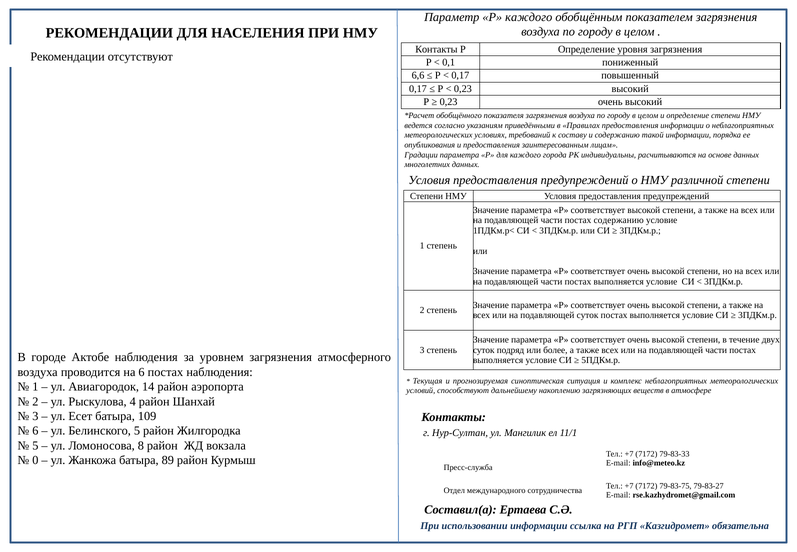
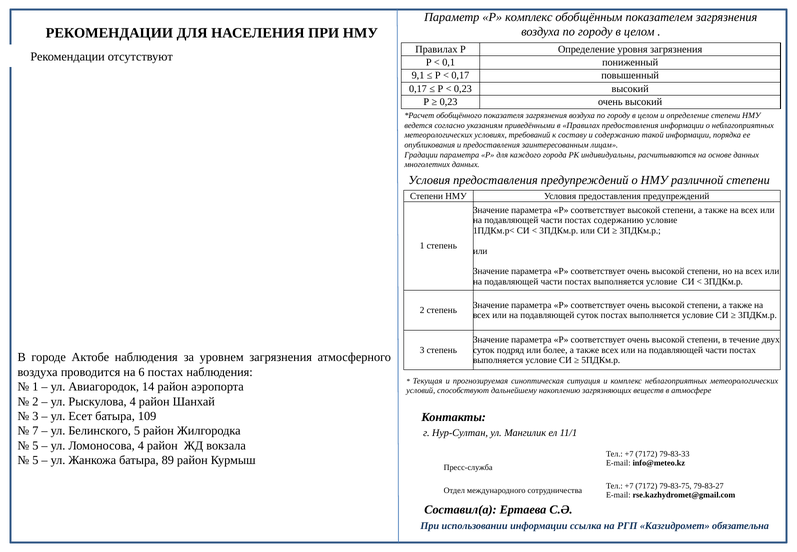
Р каждого: каждого -> комплекс (529, 17)
Контакты: Контакты -> Правилах (436, 49)
6,6: 6,6 -> 9,1 (418, 76)
6: 6 -> 7 (35, 431)
Ломоносова 8: 8 -> 4 (141, 445)
0: 0 -> 5 (35, 460)
